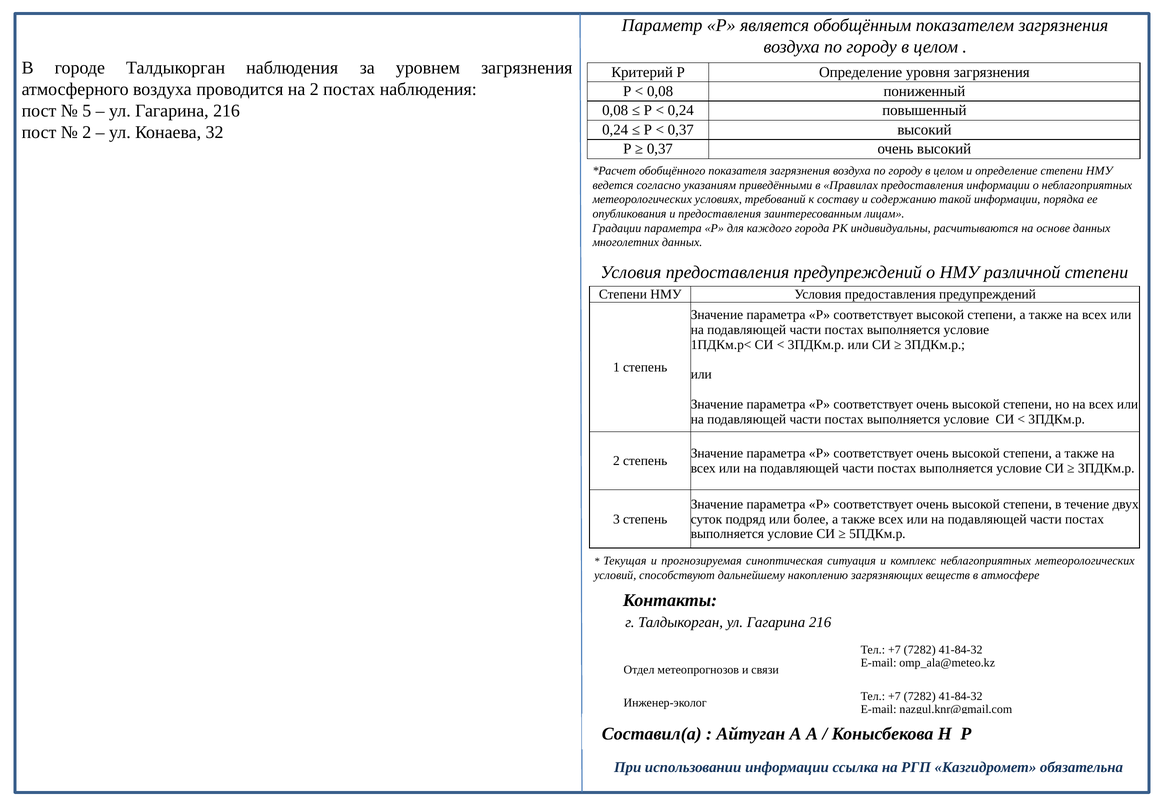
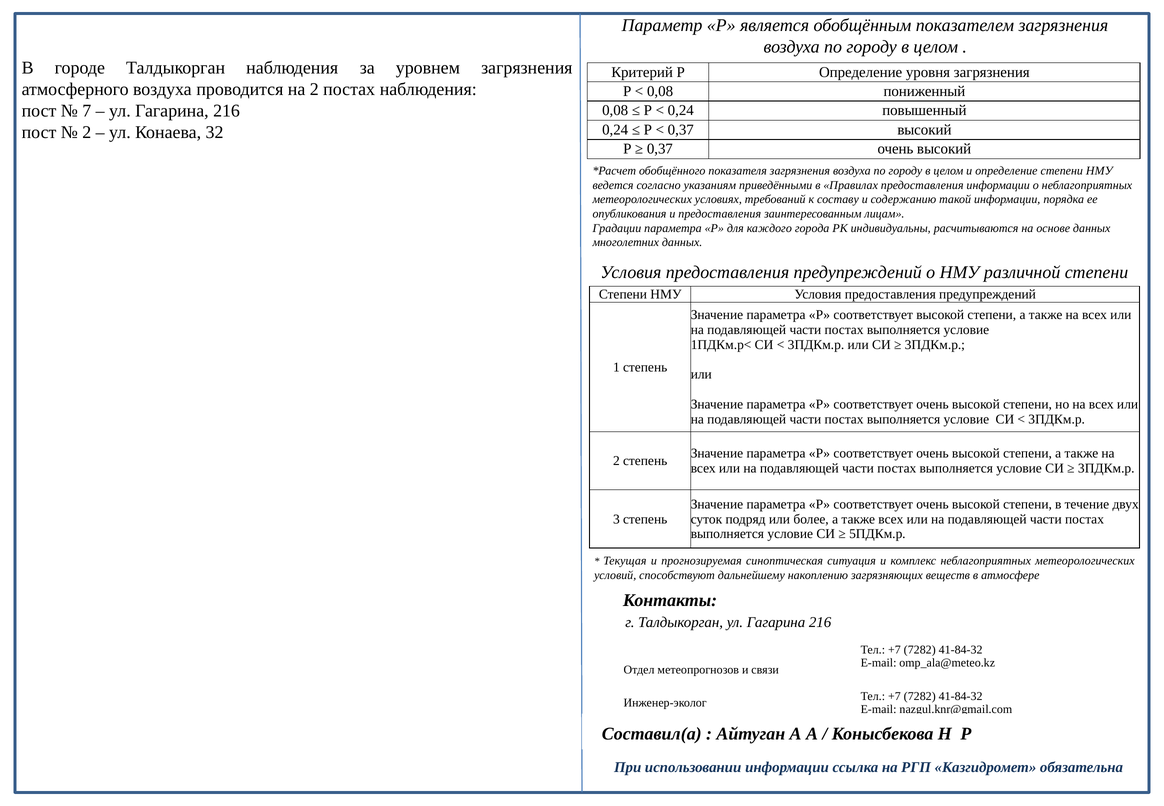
5: 5 -> 7 (87, 111)
